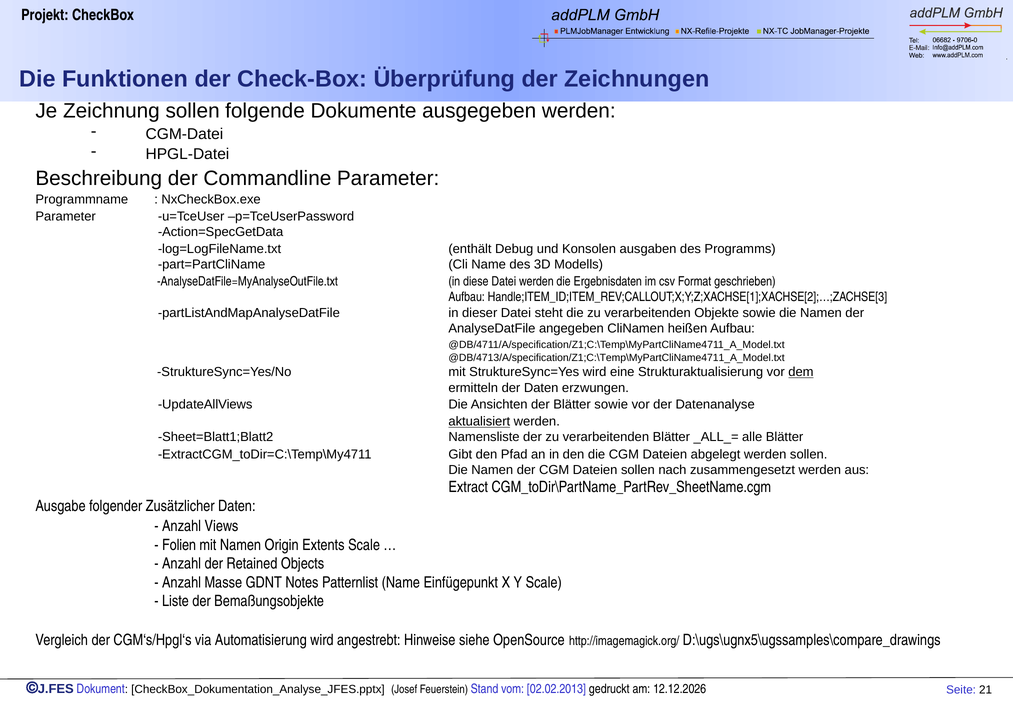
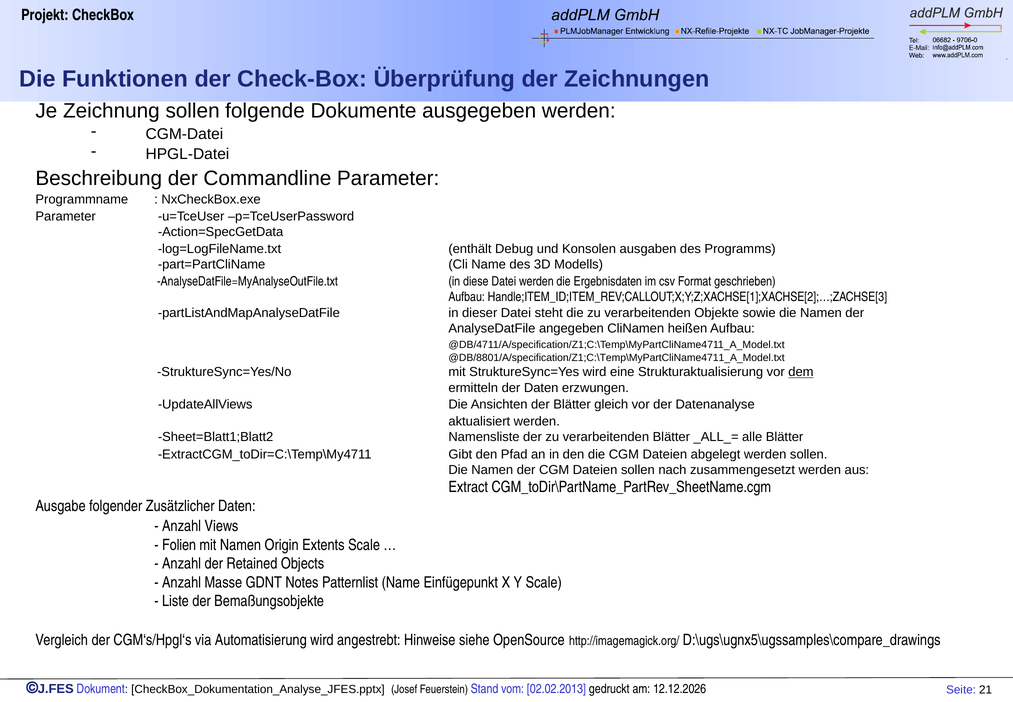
@DB/4713/A/specification/Z1;C:\Temp\MyPartCliName4711_A_Model.txt: @DB/4713/A/specification/Z1;C:\Temp\MyPartCliName4711_A_Model.txt -> @DB/8801/A/specification/Z1;C:\Temp\MyPartCliName4711_A_Model.txt (617, 358)
Blätter sowie: sowie -> gleich (611, 404)
aktualisiert underline: present -> none (479, 421)
